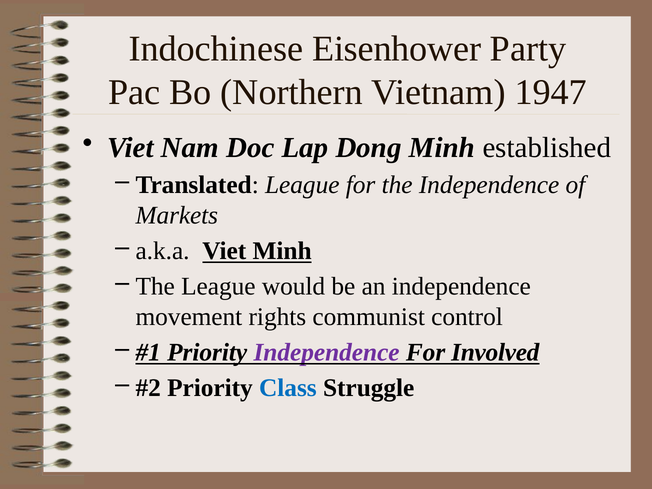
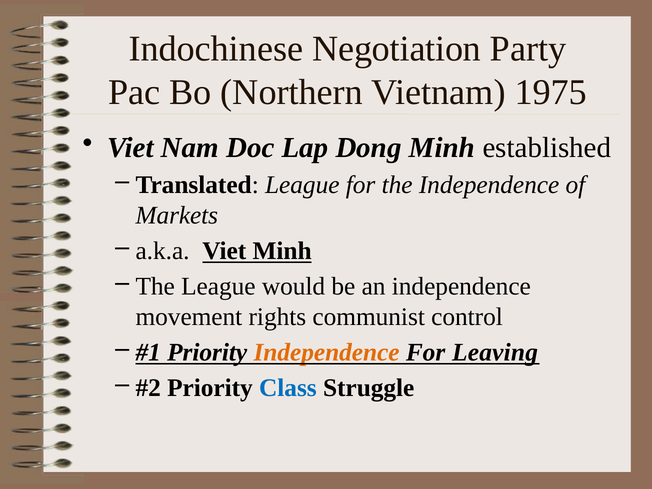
Eisenhower: Eisenhower -> Negotiation (397, 49)
1947: 1947 -> 1975 (551, 92)
Independence colour: purple -> orange (327, 353)
Involved: Involved -> Leaving (495, 353)
